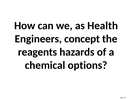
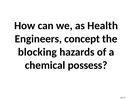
reagents: reagents -> blocking (37, 52)
options: options -> possess (88, 65)
